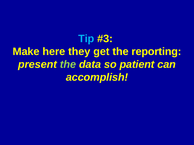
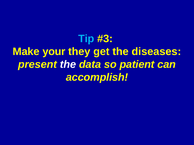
here: here -> your (54, 52)
reporting: reporting -> diseases (156, 52)
the colour: light green -> white (68, 65)
